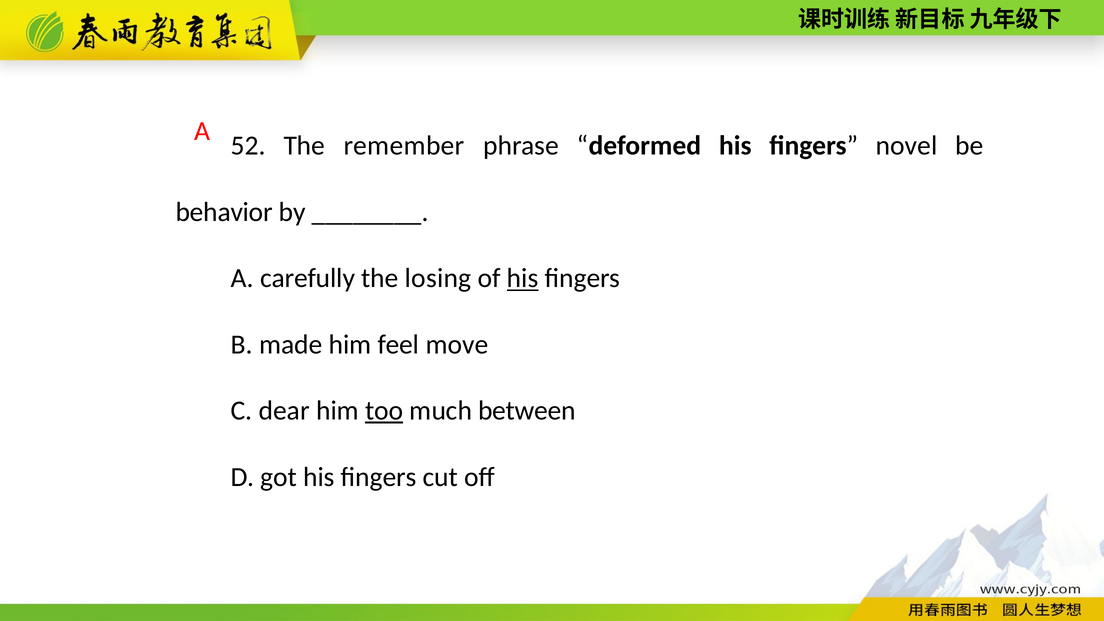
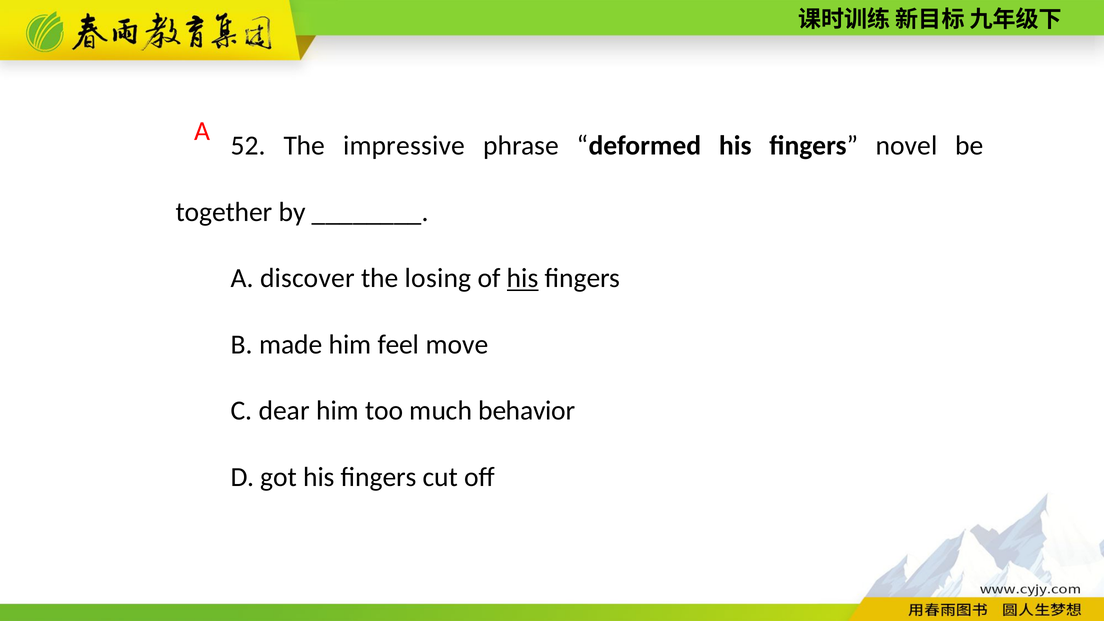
remember: remember -> impressive (404, 146)
behavior: behavior -> together (224, 212)
carefully: carefully -> discover (307, 278)
too underline: present -> none (384, 411)
between: between -> behavior (527, 411)
